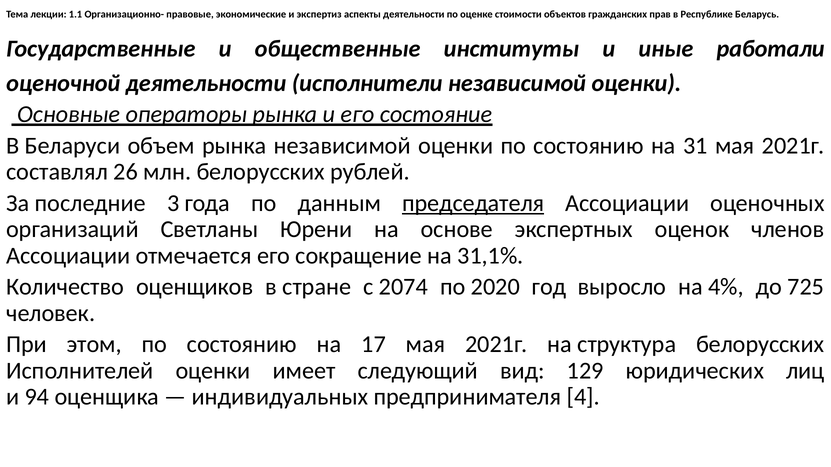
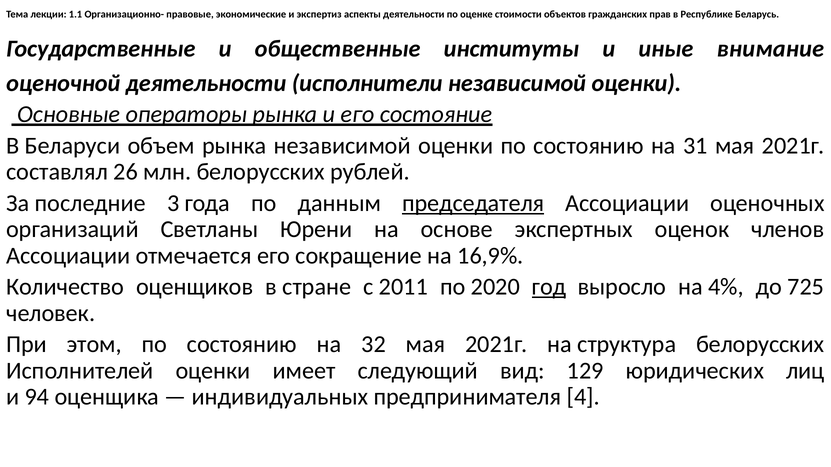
работали: работали -> внимание (770, 49)
31,1%: 31,1% -> 16,9% (490, 256)
2074: 2074 -> 2011 (403, 287)
год underline: none -> present (549, 287)
17: 17 -> 32 (374, 345)
